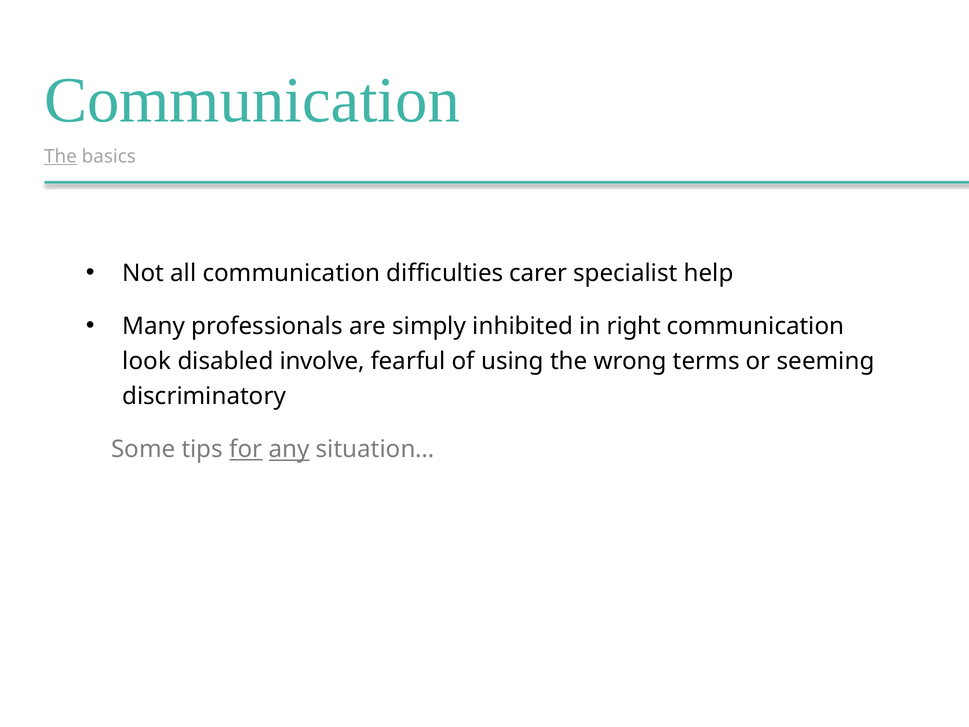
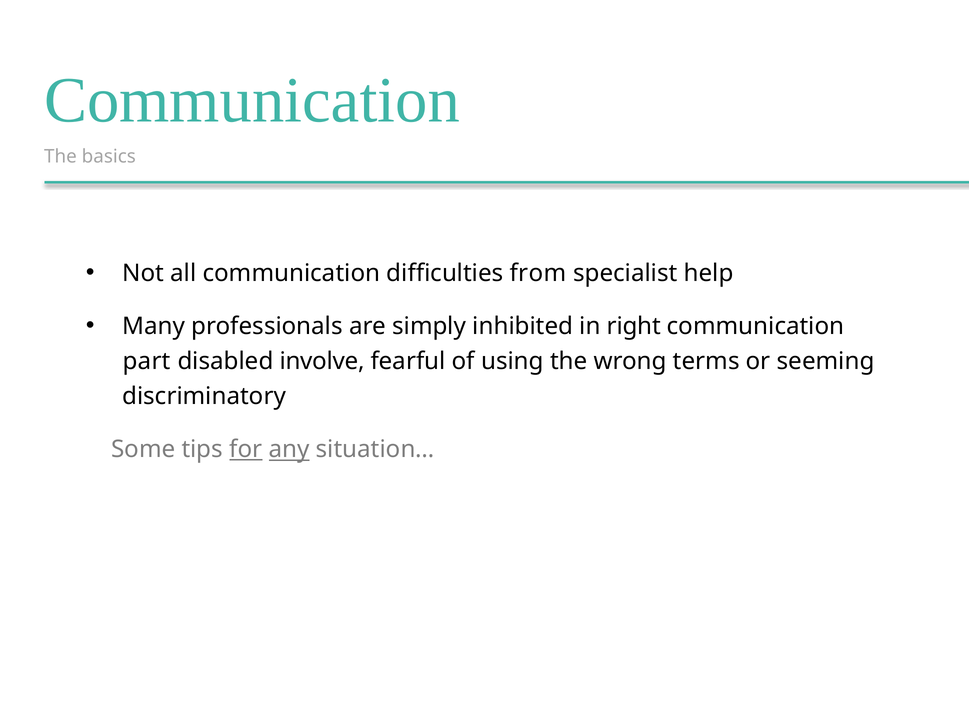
The underline: present -> none (60, 156)
carer: carer -> from (538, 273)
look: look -> part (147, 361)
